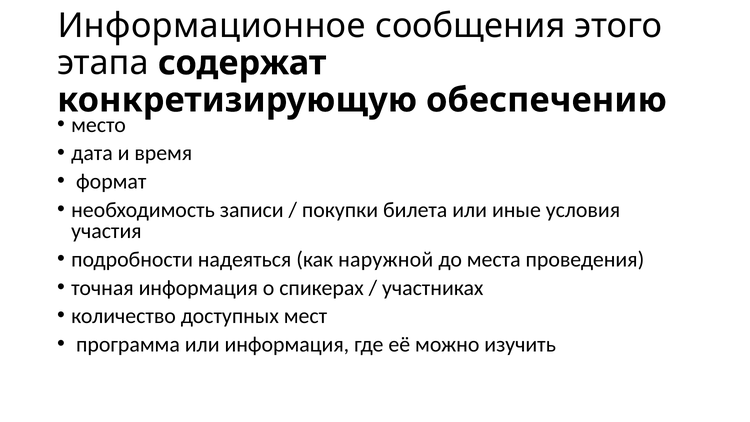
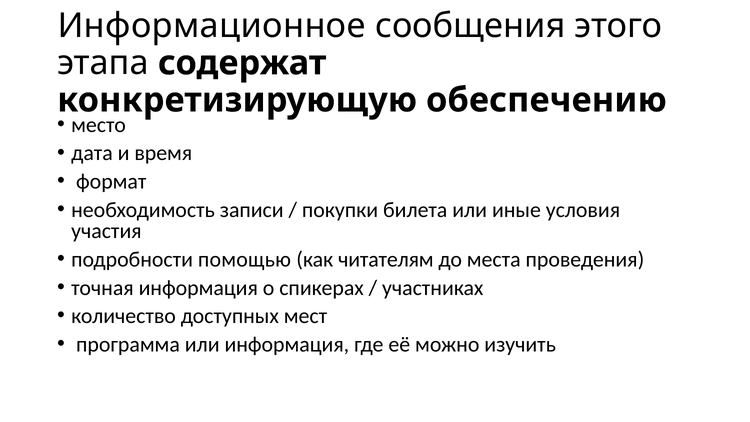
надеяться: надеяться -> помощью (244, 259)
наружной: наружной -> читателям (386, 259)
